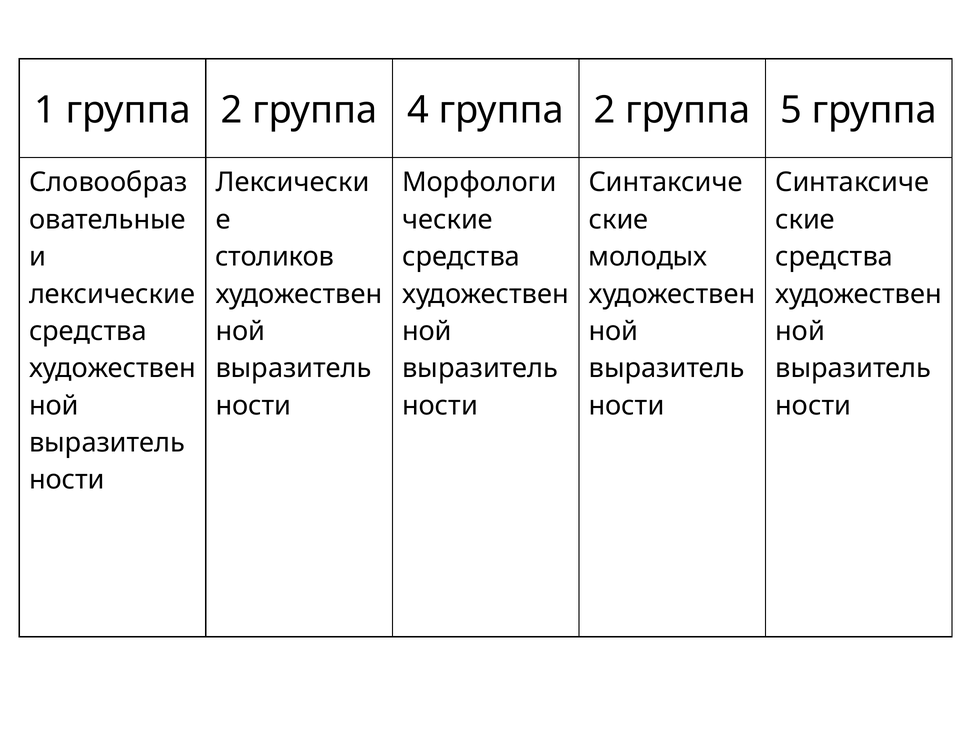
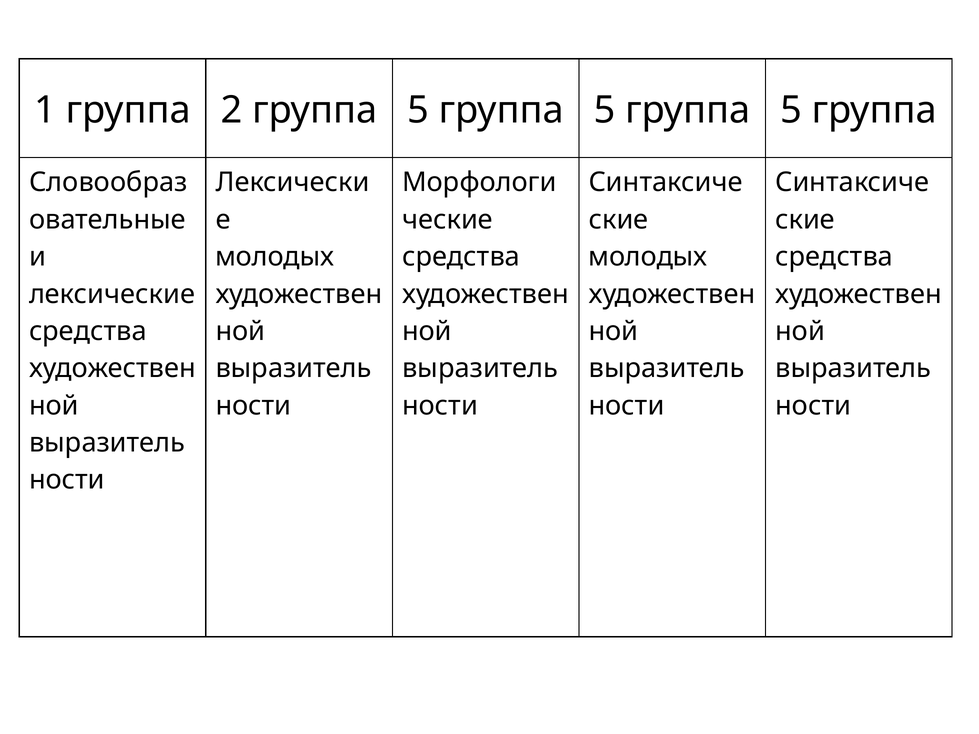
2 группа 4: 4 -> 5 (418, 110)
2: 2 -> 5 (605, 110)
столиков: столиков -> молодых (275, 257)
